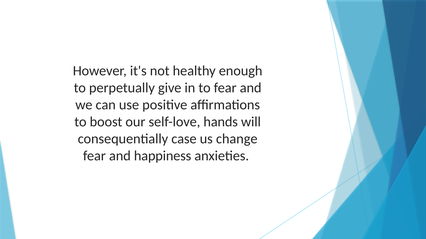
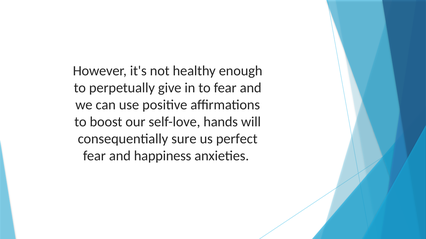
case: case -> sure (184, 139)
change: change -> perfect (237, 139)
